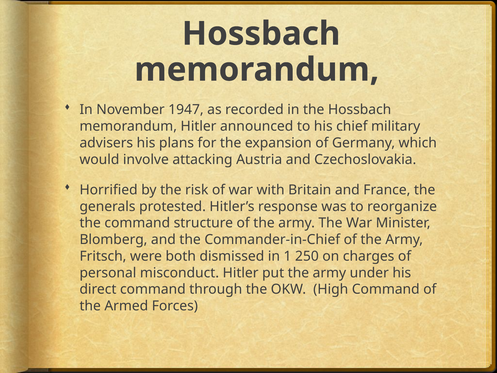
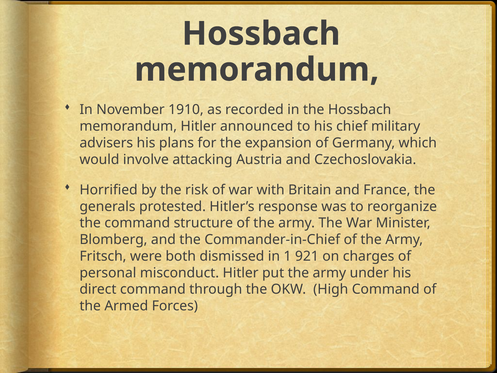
1947: 1947 -> 1910 (186, 110)
250: 250 -> 921 (307, 256)
